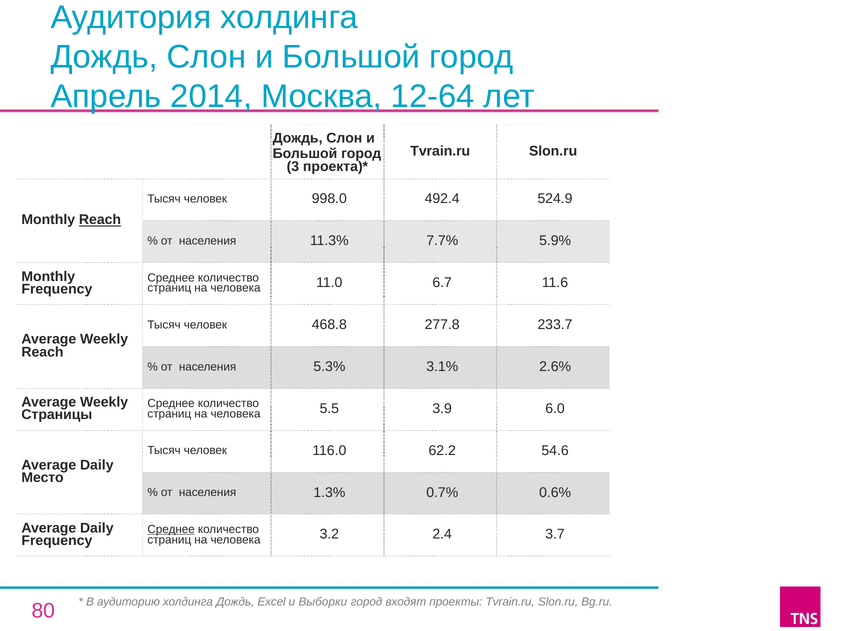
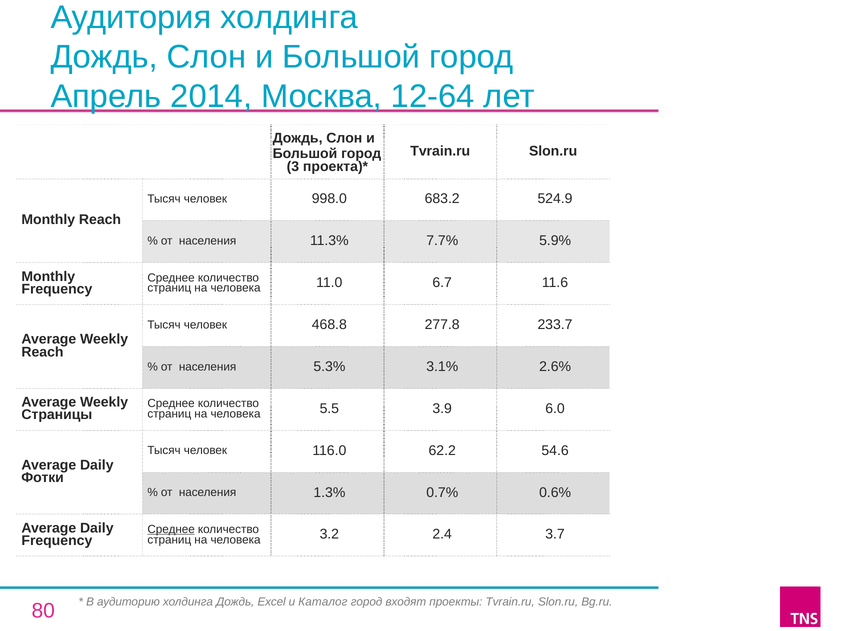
492.4: 492.4 -> 683.2 (442, 199)
Reach underline: present -> none (100, 220)
Место: Место -> Фотки (43, 478)
Выборки: Выборки -> Каталог (323, 603)
